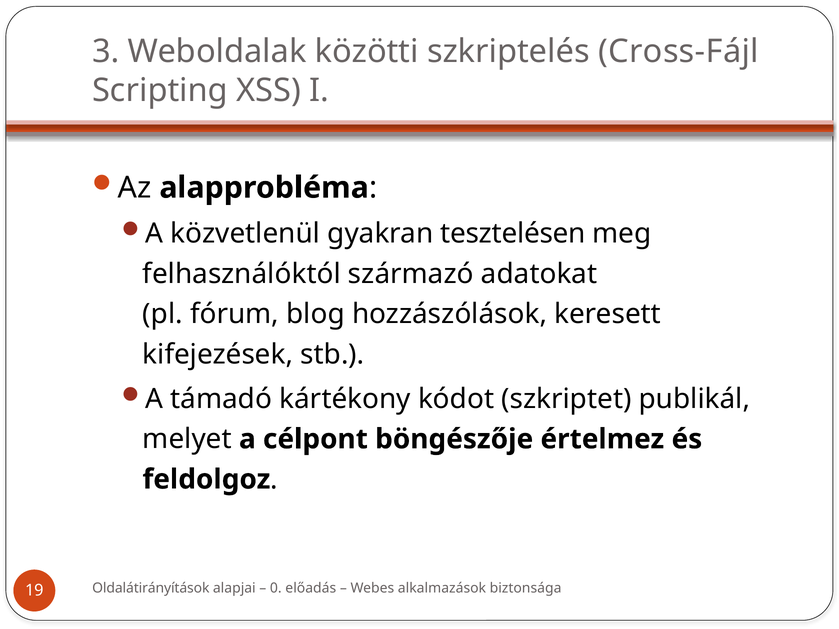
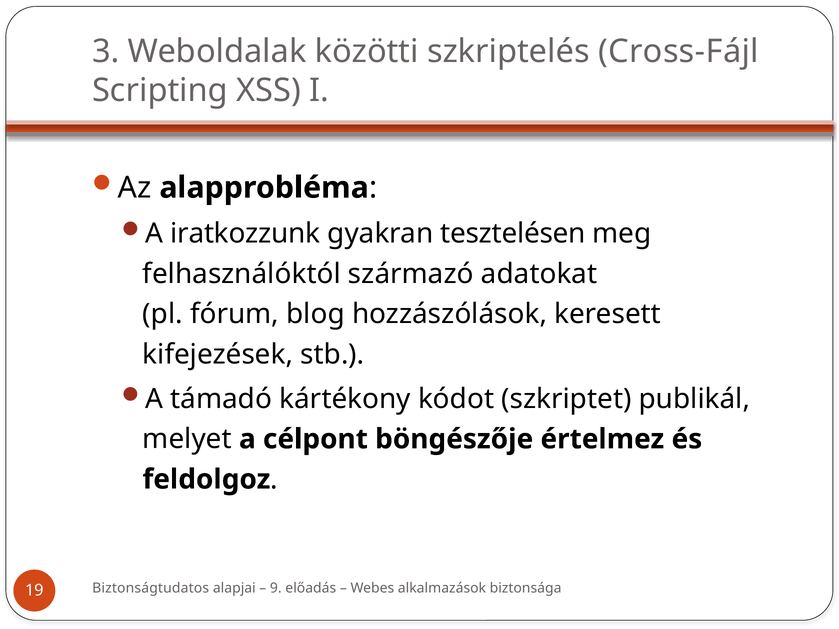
közvetlenül: közvetlenül -> iratkozzunk (245, 234)
Oldalátirányítások: Oldalátirányítások -> Biztonságtudatos (151, 588)
0: 0 -> 9 (276, 588)
